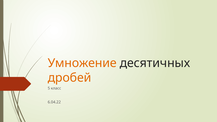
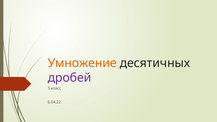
дробей colour: orange -> purple (70, 78)
